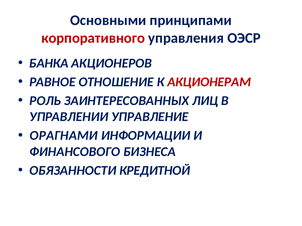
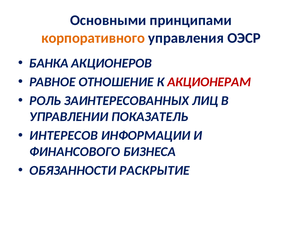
корпоративного colour: red -> orange (93, 38)
УПРАВЛЕНИЕ: УПРАВЛЕНИЕ -> ПОКАЗАТЕЛЬ (150, 117)
ОРАГНАМИ: ОРАГНАМИ -> ИНТЕРЕСОВ (64, 136)
КРЕДИТНОЙ: КРЕДИТНОЙ -> РАСКРЫТИЕ (155, 171)
